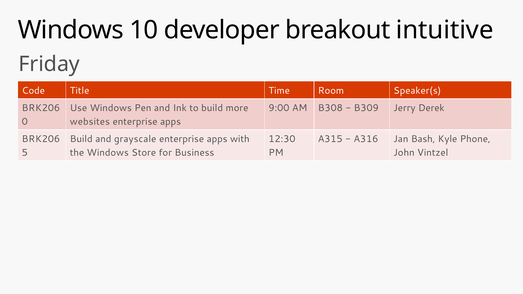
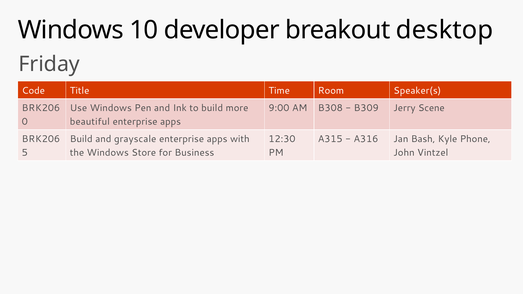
intuitive: intuitive -> desktop (445, 30)
Derek: Derek -> Scene (431, 108)
websites: websites -> beautiful (90, 122)
